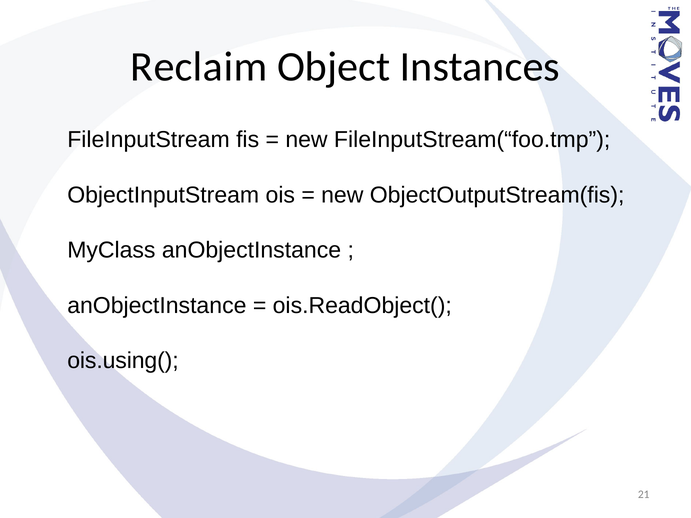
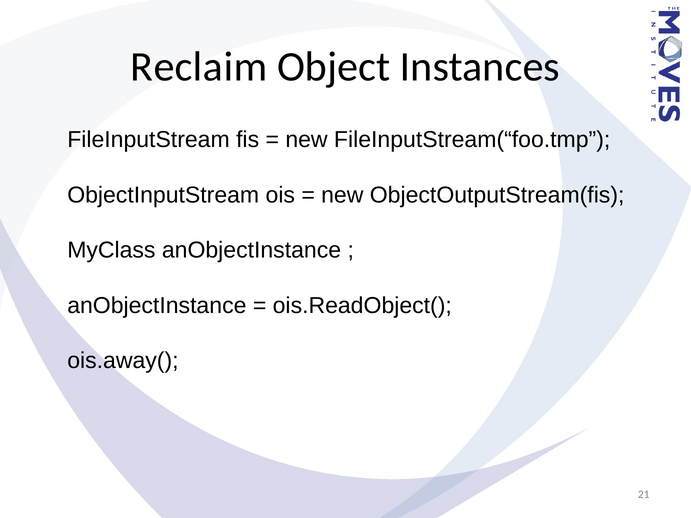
ois.using(: ois.using( -> ois.away( (123, 361)
